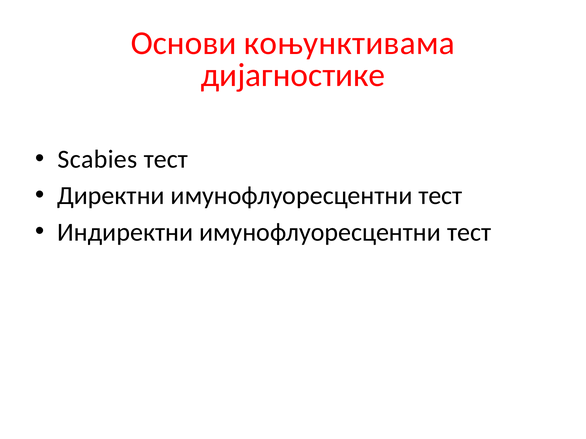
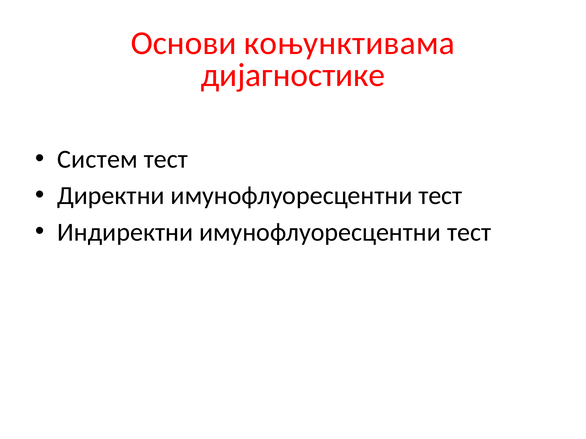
Scabies: Scabies -> Систем (98, 159)
